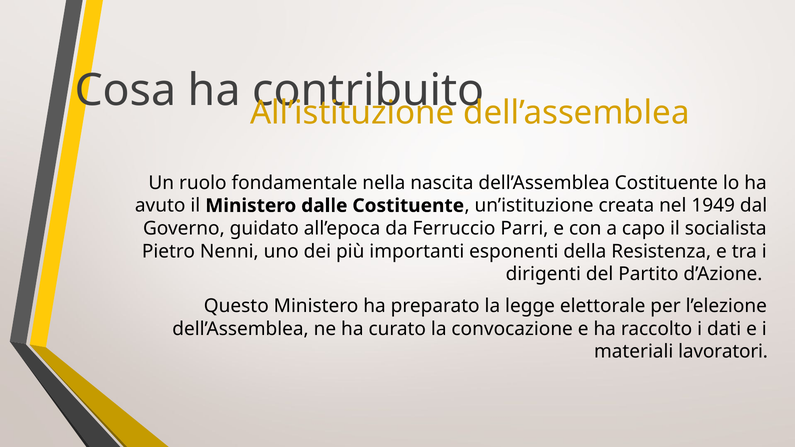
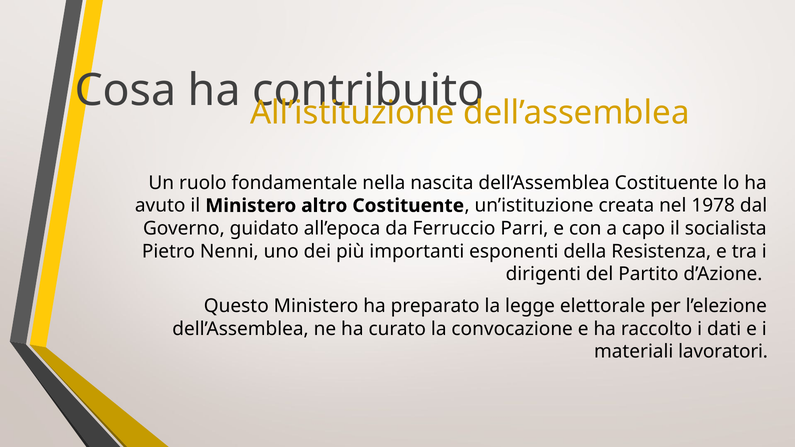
dalle: dalle -> altro (324, 206)
1949: 1949 -> 1978 (713, 206)
